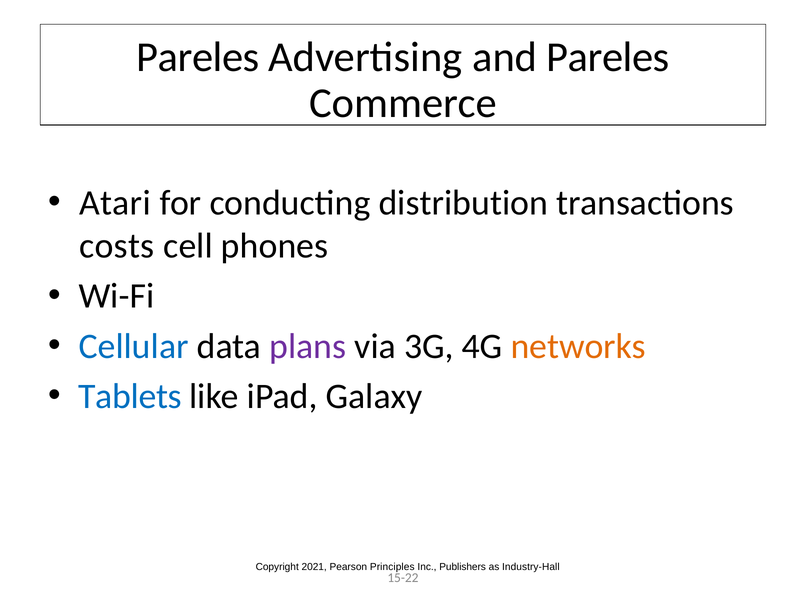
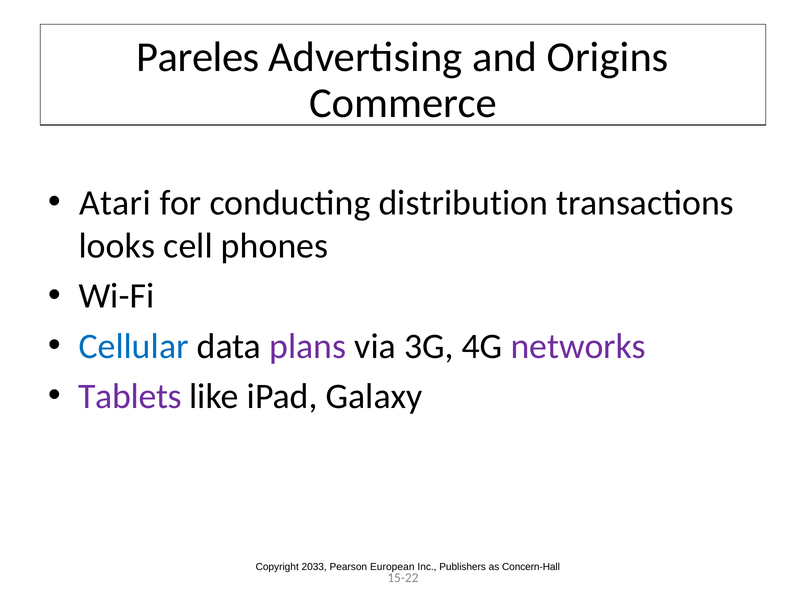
and Pareles: Pareles -> Origins (608, 57)
costs: costs -> looks (117, 246)
networks colour: orange -> purple (578, 346)
Tablets colour: blue -> purple (130, 396)
2021: 2021 -> 2033 (314, 566)
Principles: Principles -> European (392, 566)
Industry-Hall: Industry-Hall -> Concern-Hall (531, 566)
